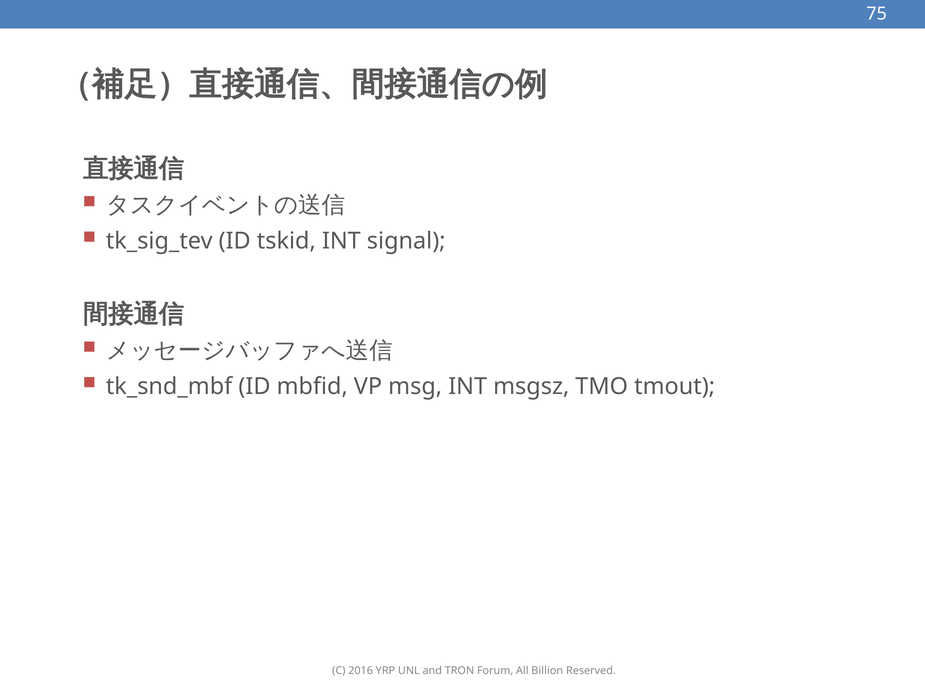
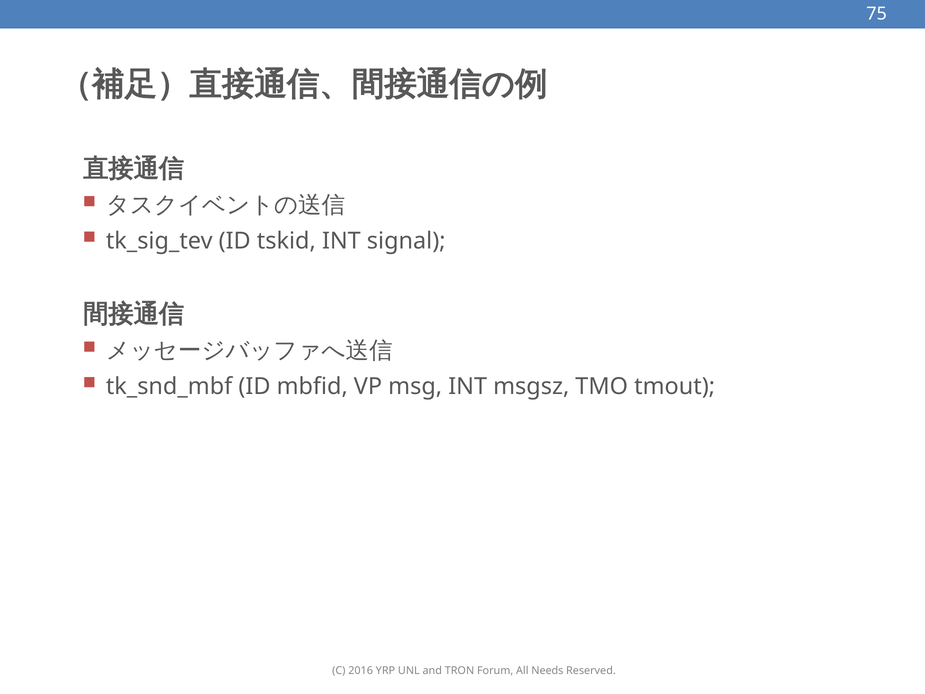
Billion: Billion -> Needs (547, 671)
